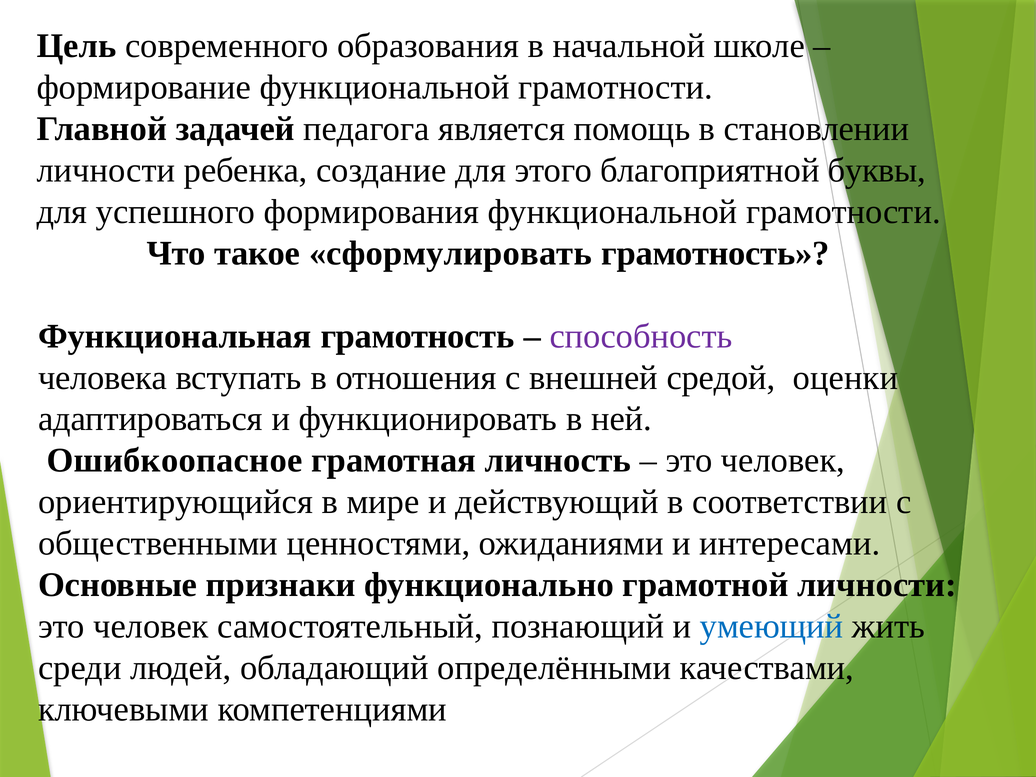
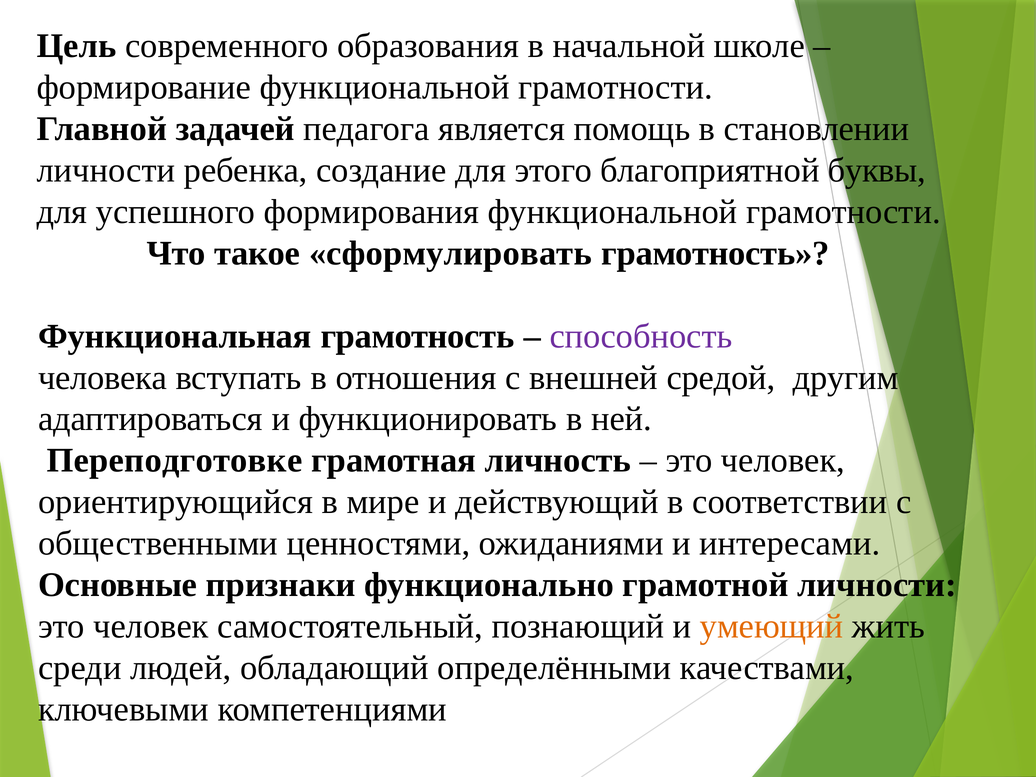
оценки: оценки -> другим (846, 378)
Ошибкоопасное: Ошибкоопасное -> Переподготовке (175, 461)
умеющий colour: blue -> orange (772, 626)
